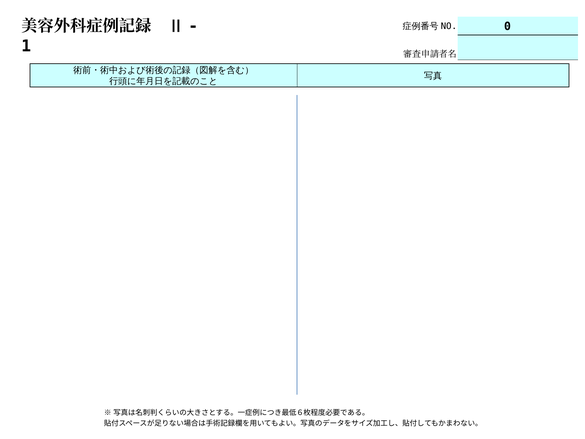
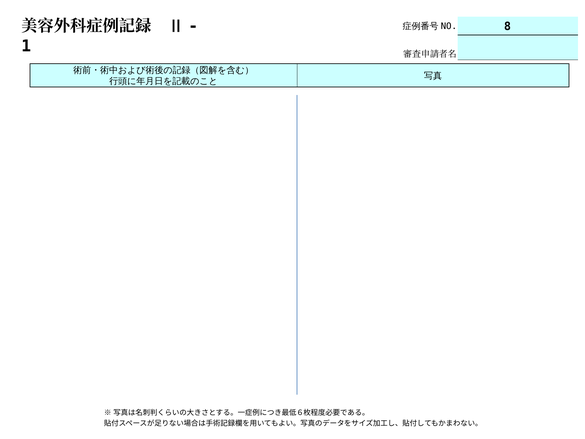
0: 0 -> 8 (507, 26)
